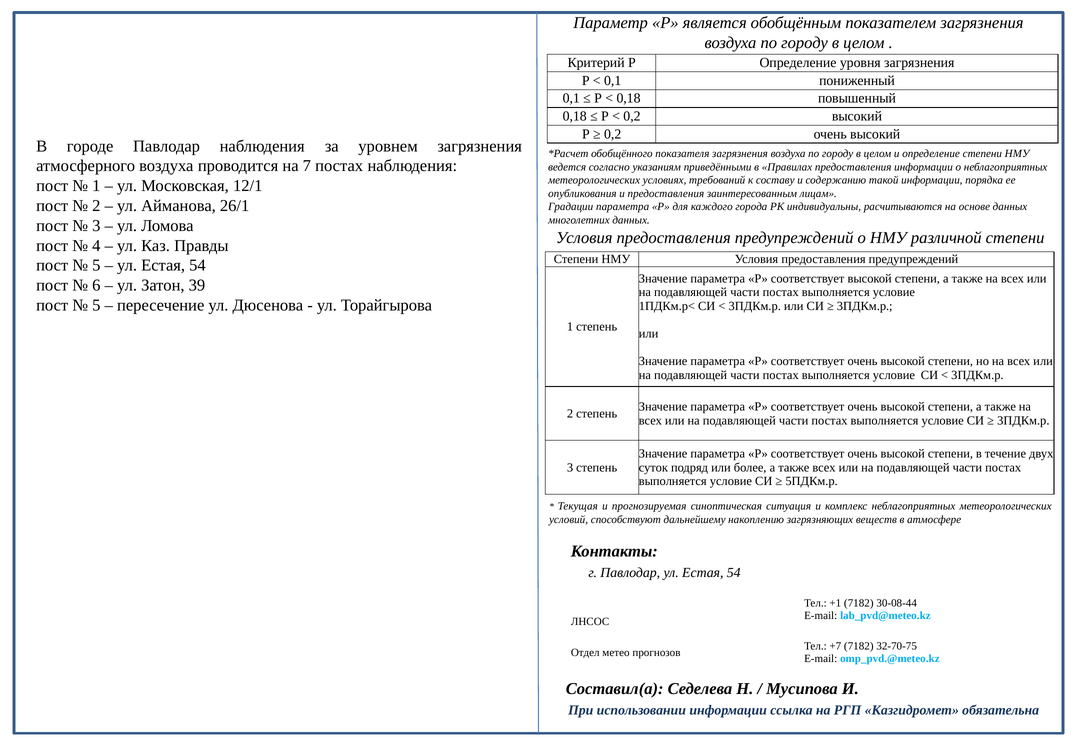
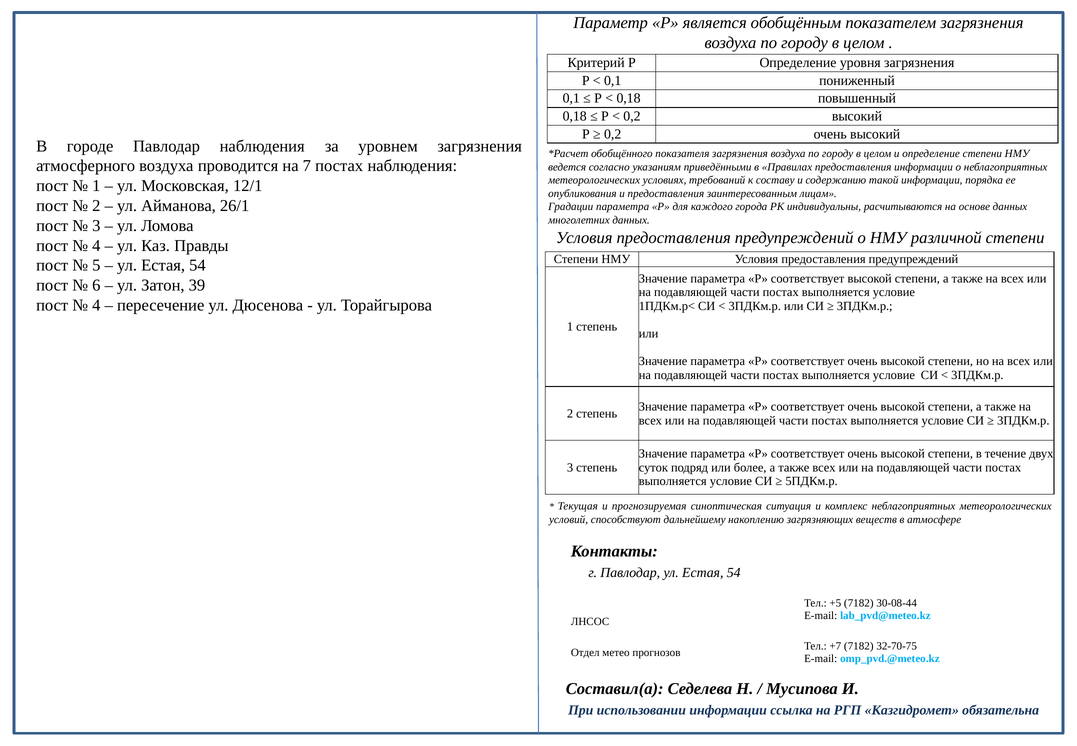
5: 5 -> 4 (96, 305)
+1: +1 -> +5 (835, 603)
